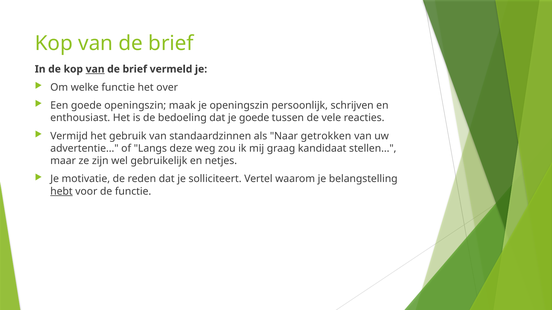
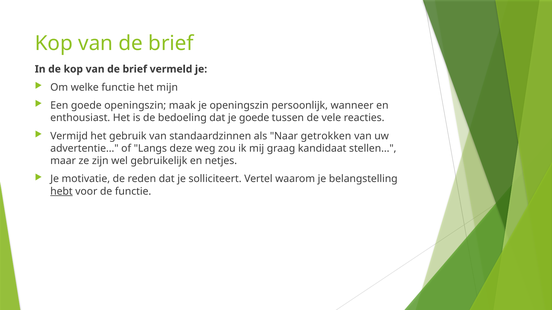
van underline: present -> none (95, 69)
over: over -> mijn (167, 87)
schrijven: schrijven -> wanneer (352, 106)
